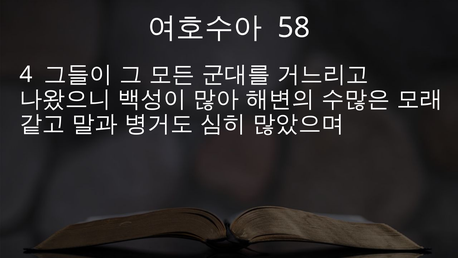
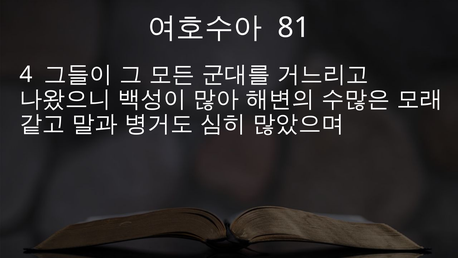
58: 58 -> 81 (294, 28)
